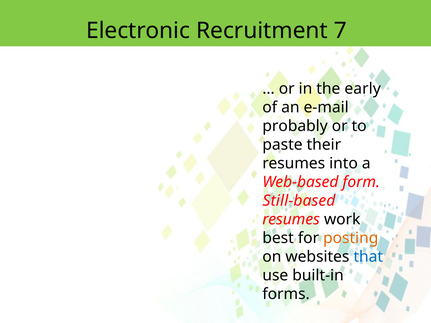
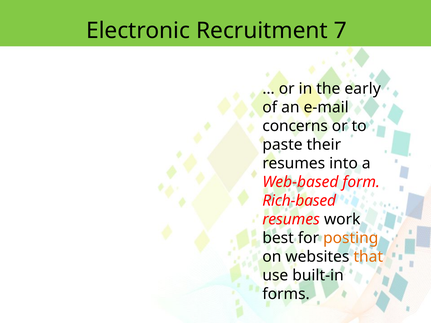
probably: probably -> concerns (295, 126)
Still-based: Still-based -> Rich-based (299, 201)
that colour: blue -> orange (368, 257)
